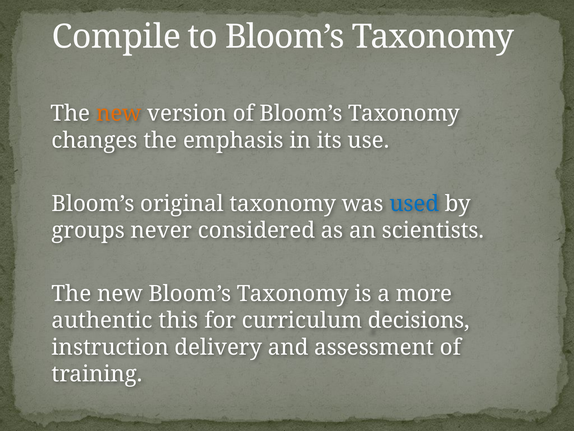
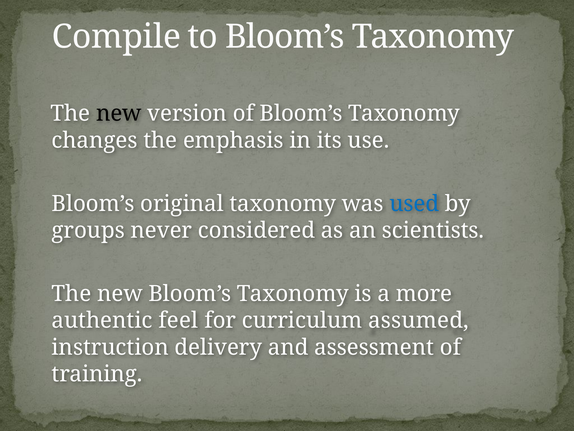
new colour: orange -> black (119, 113)
this: this -> feel (178, 320)
decisions: decisions -> assumed (418, 320)
